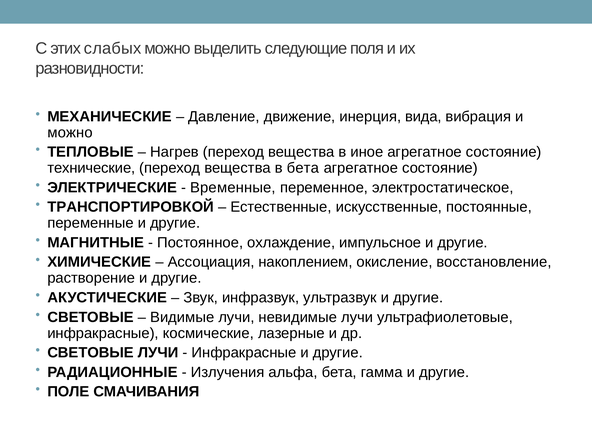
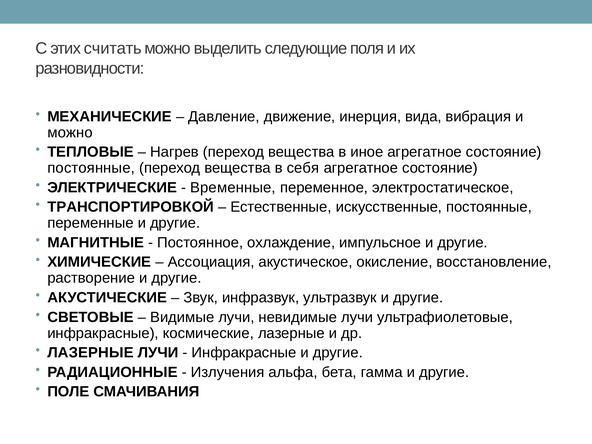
слабых: слабых -> считать (113, 49)
технические: технические -> постоянные (91, 168)
в бета: бета -> себя (303, 168)
накоплением: накоплением -> акустическое (306, 262)
СВЕТОВЫЕ: СВЕТОВЫЕ -> ЛАЗЕРНЫЕ (90, 353)
